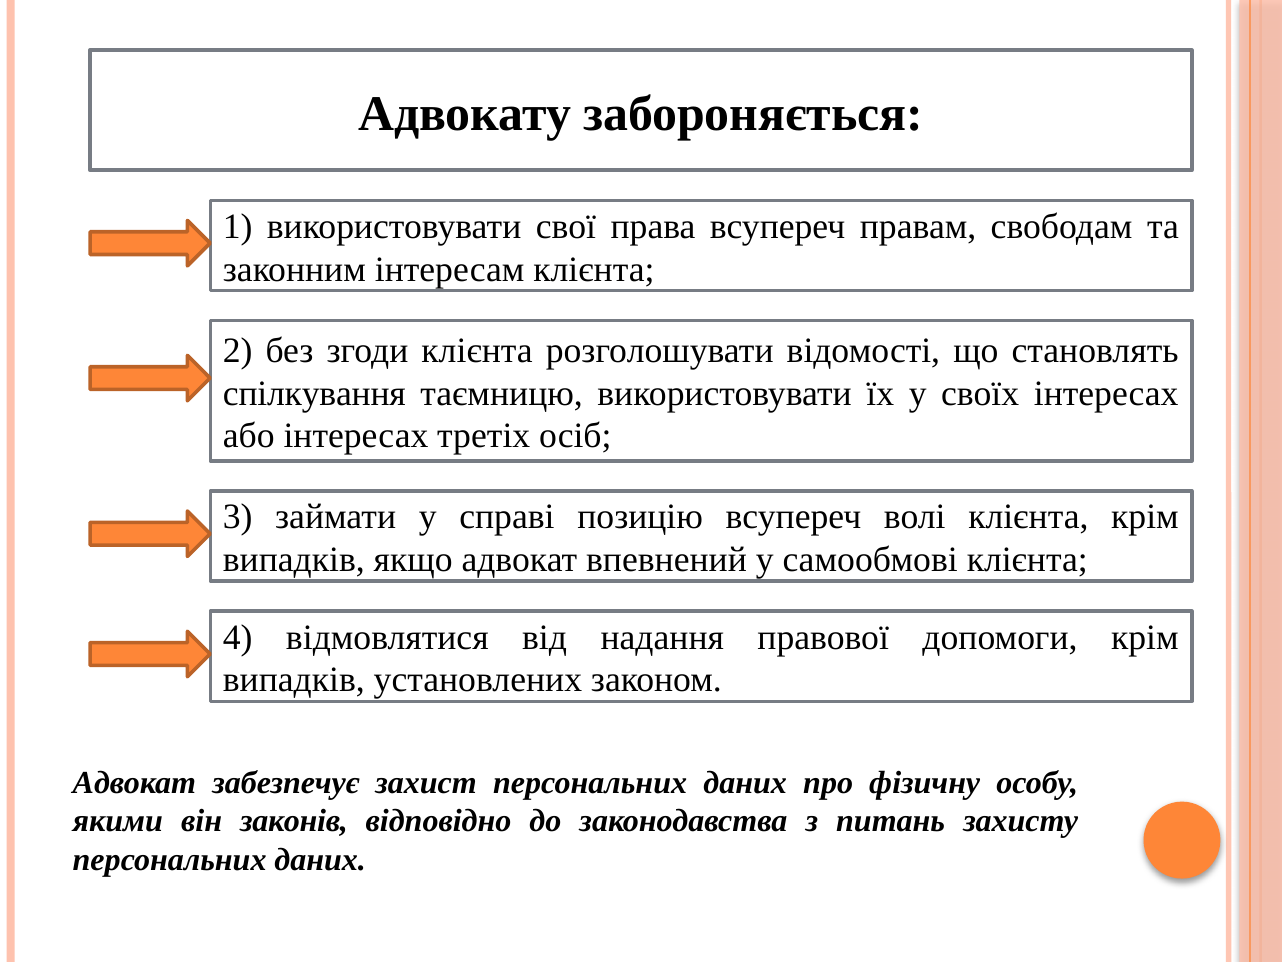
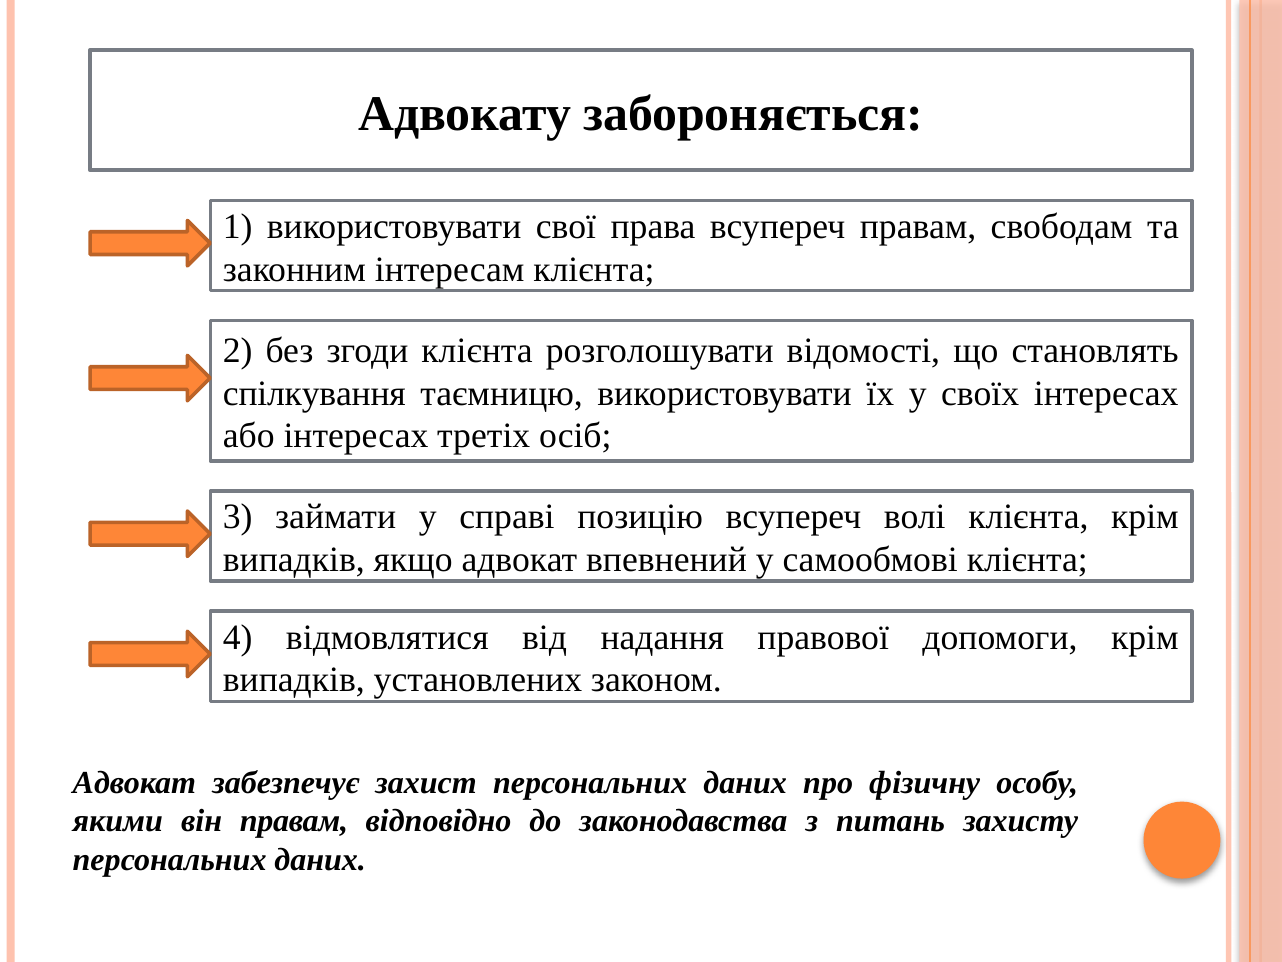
він законів: законів -> правам (294, 821)
